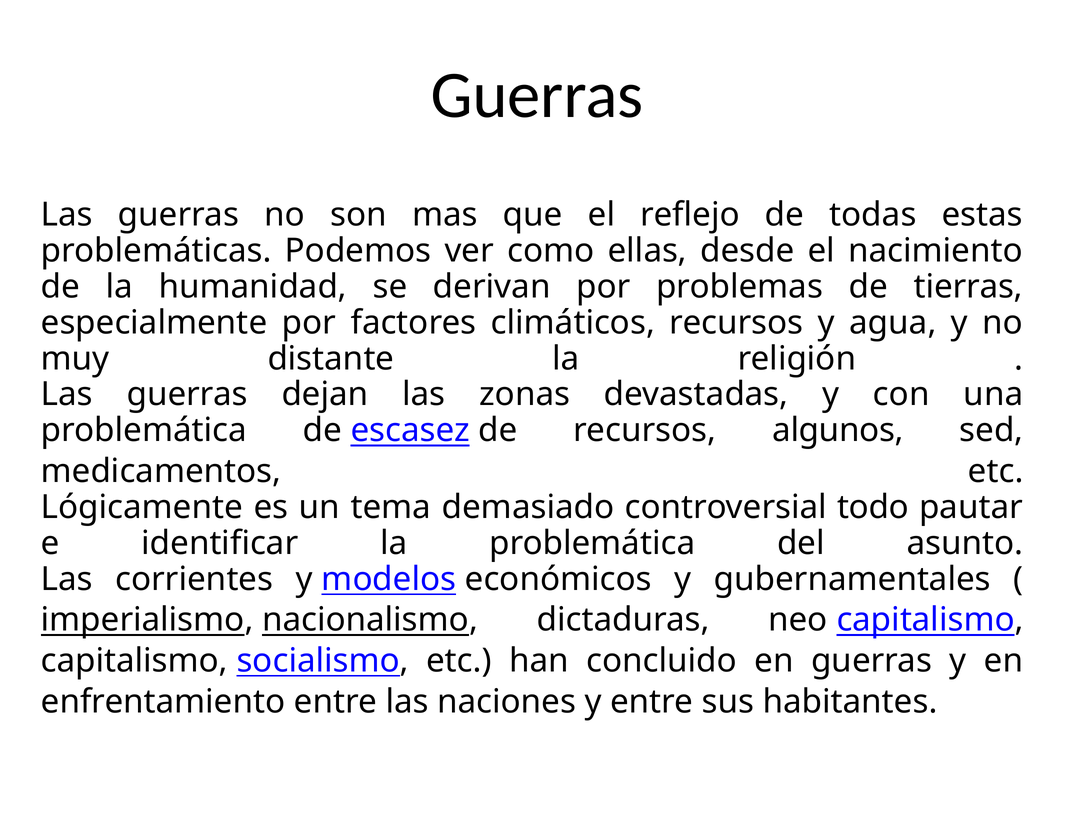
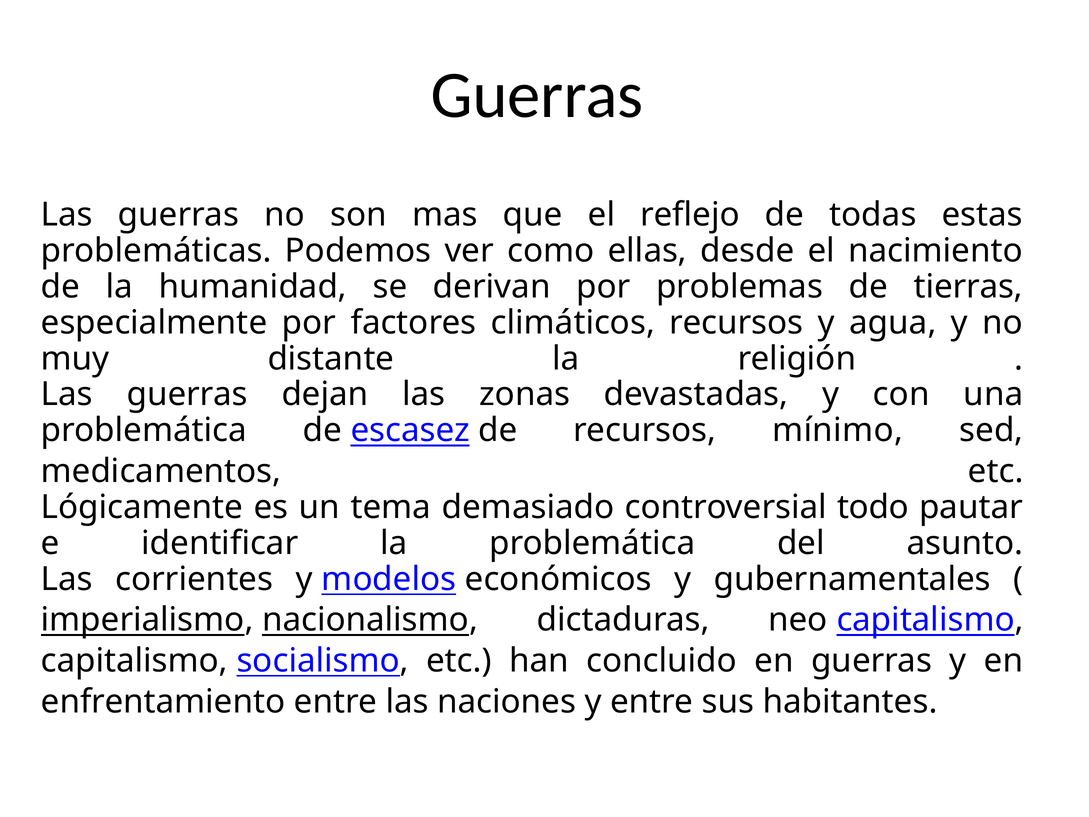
algunos: algunos -> mínimo (838, 430)
